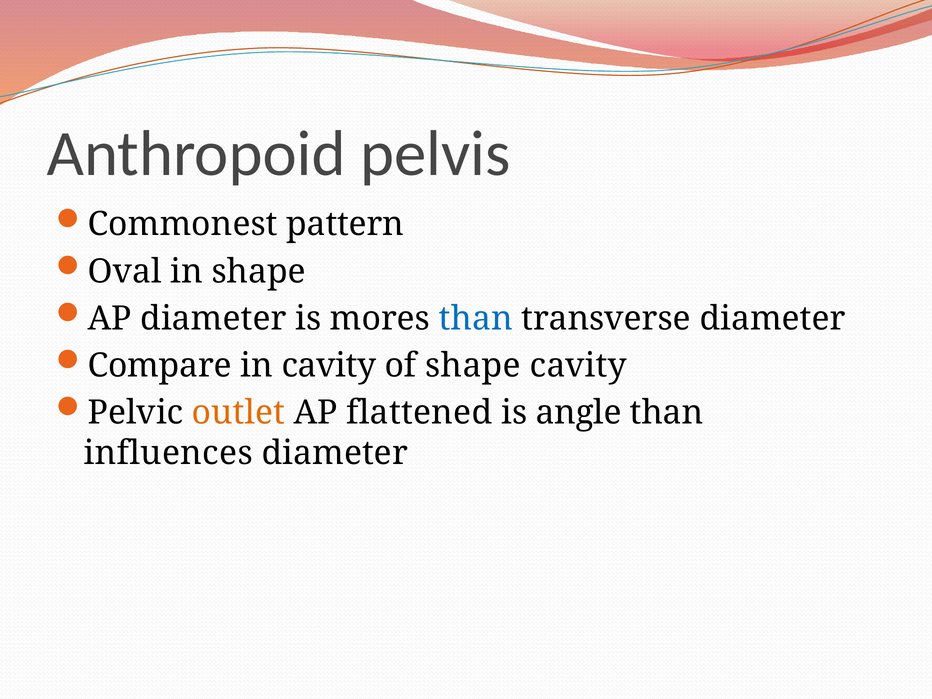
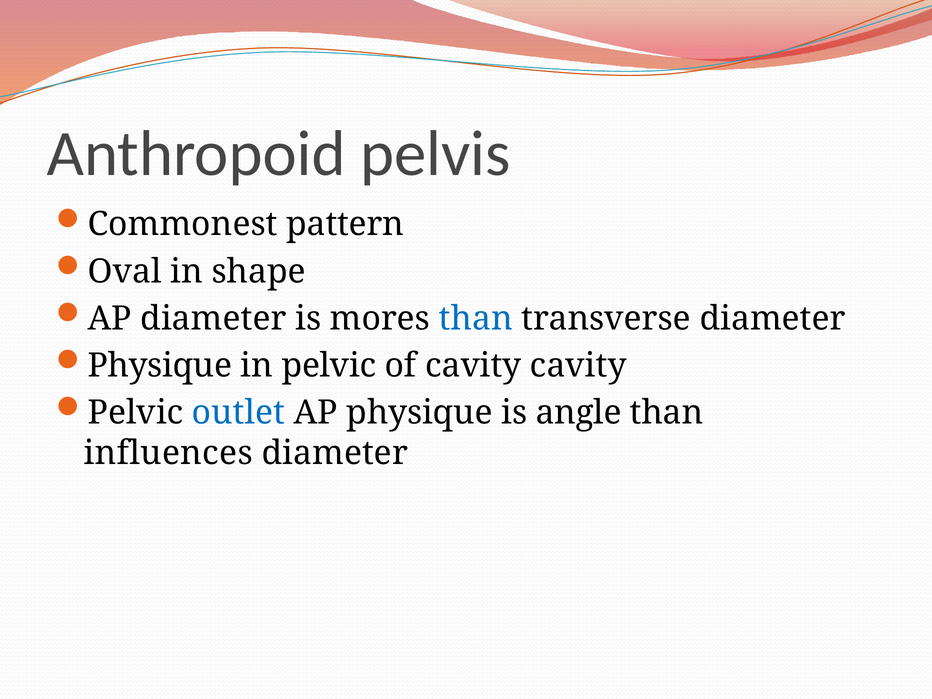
Compare: Compare -> Physique (160, 366)
in cavity: cavity -> pelvic (329, 366)
of shape: shape -> cavity (473, 366)
outlet colour: orange -> blue (238, 413)
AP flattened: flattened -> physique (420, 413)
